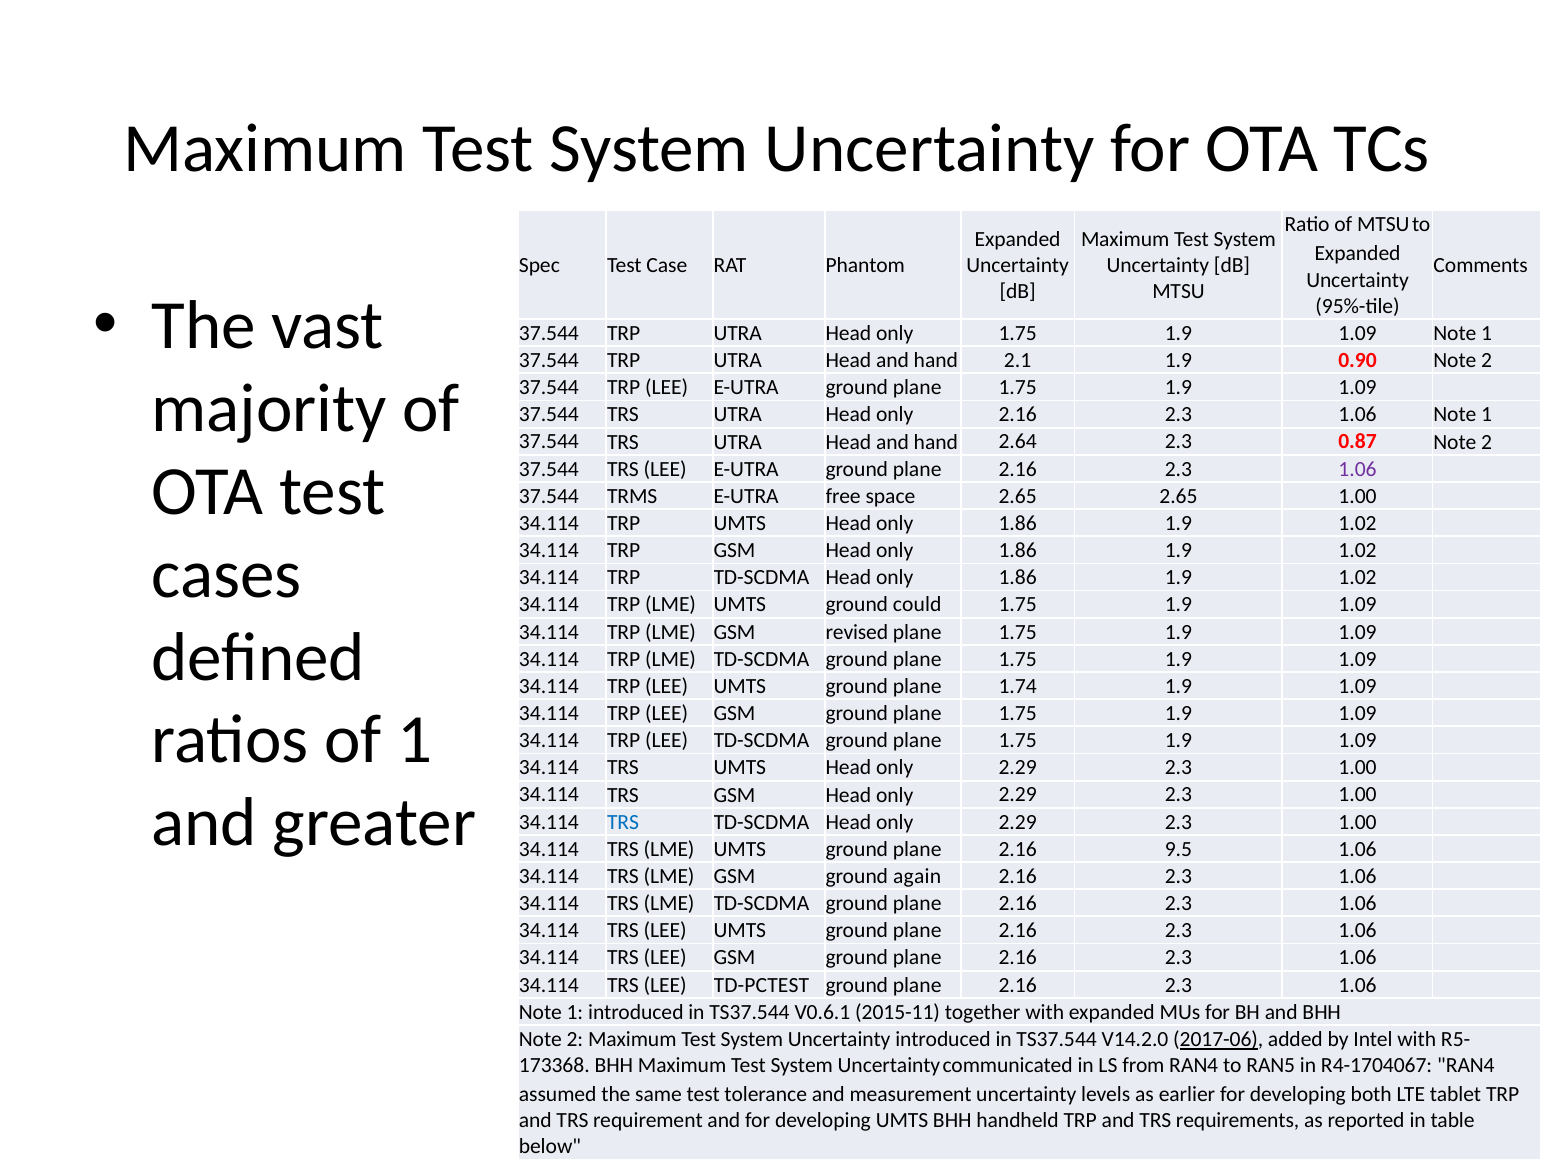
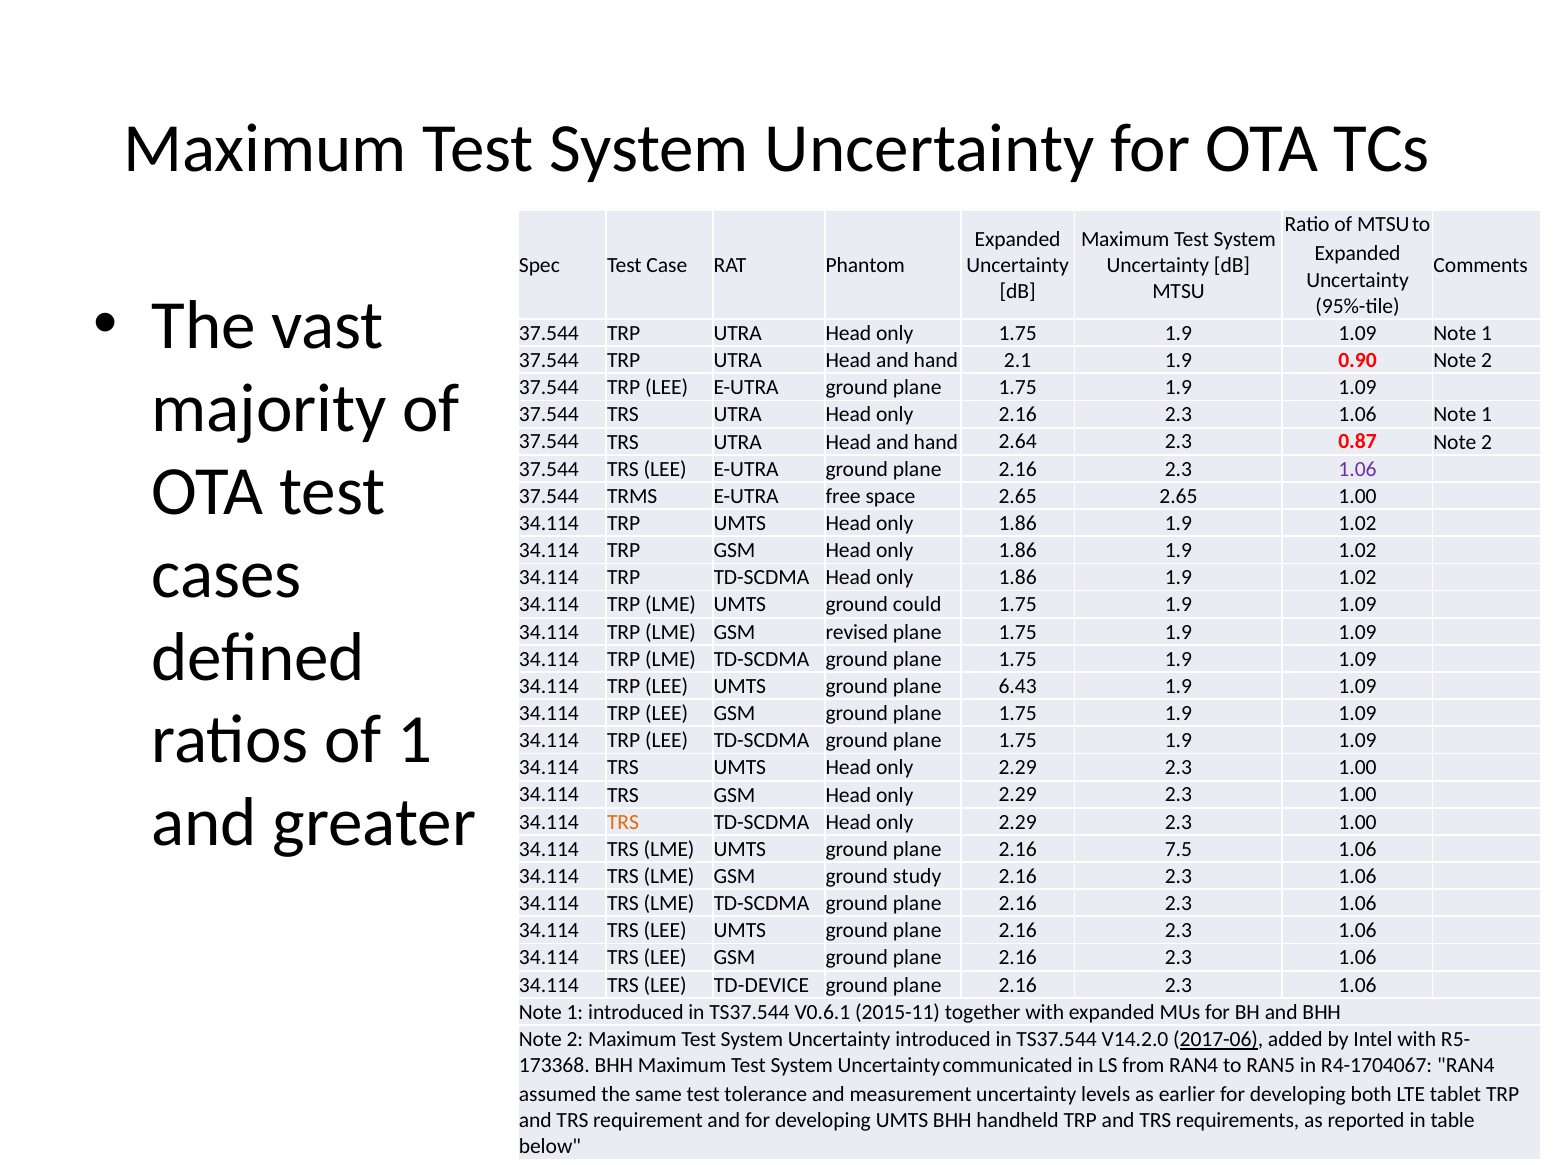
1.74: 1.74 -> 6.43 (1018, 687)
TRS colour: blue -> orange (623, 822)
9.5: 9.5 -> 7.5 (1178, 850)
again: again -> study (917, 877)
TD-PCTEST: TD-PCTEST -> TD-DEVICE (761, 985)
